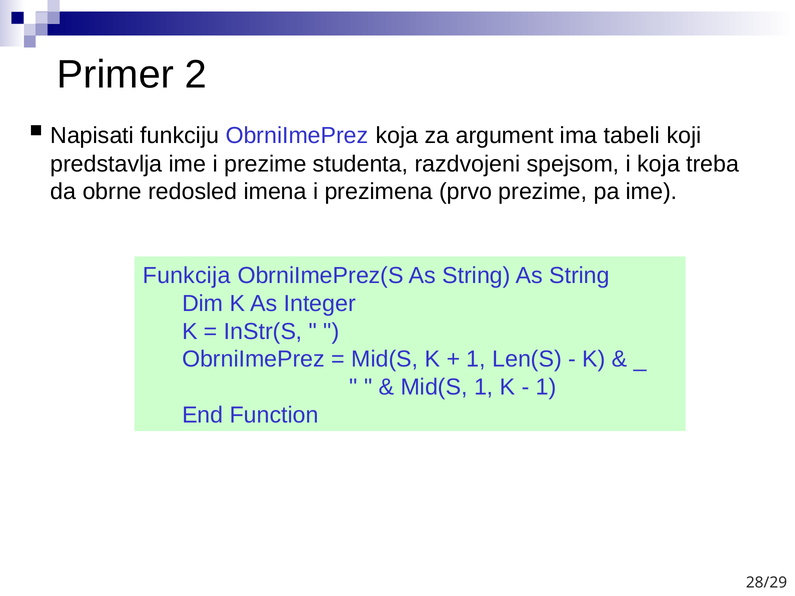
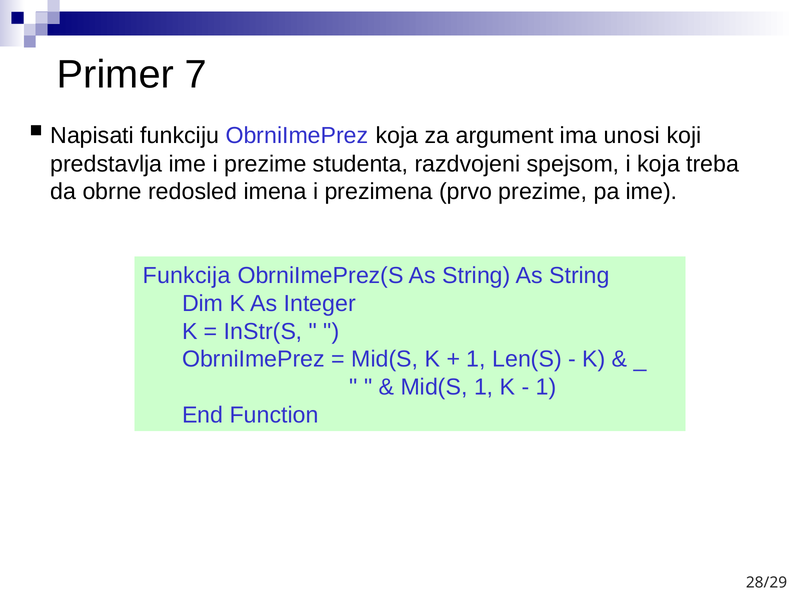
2: 2 -> 7 (196, 75)
tabeli: tabeli -> unosi (632, 136)
